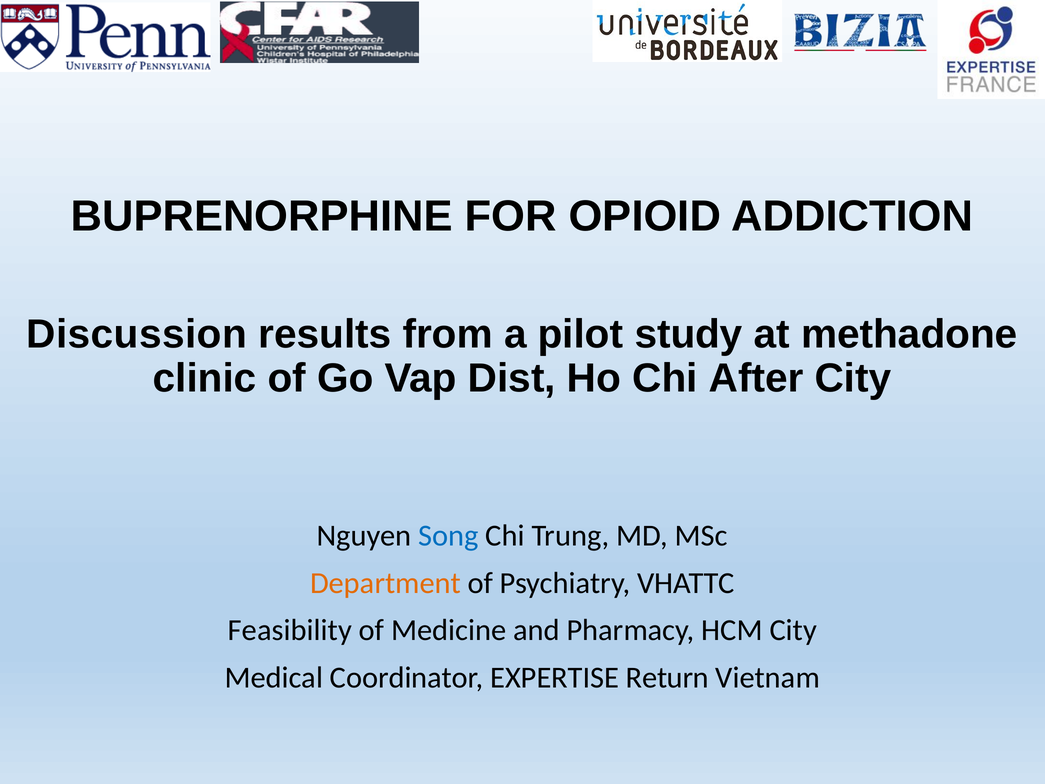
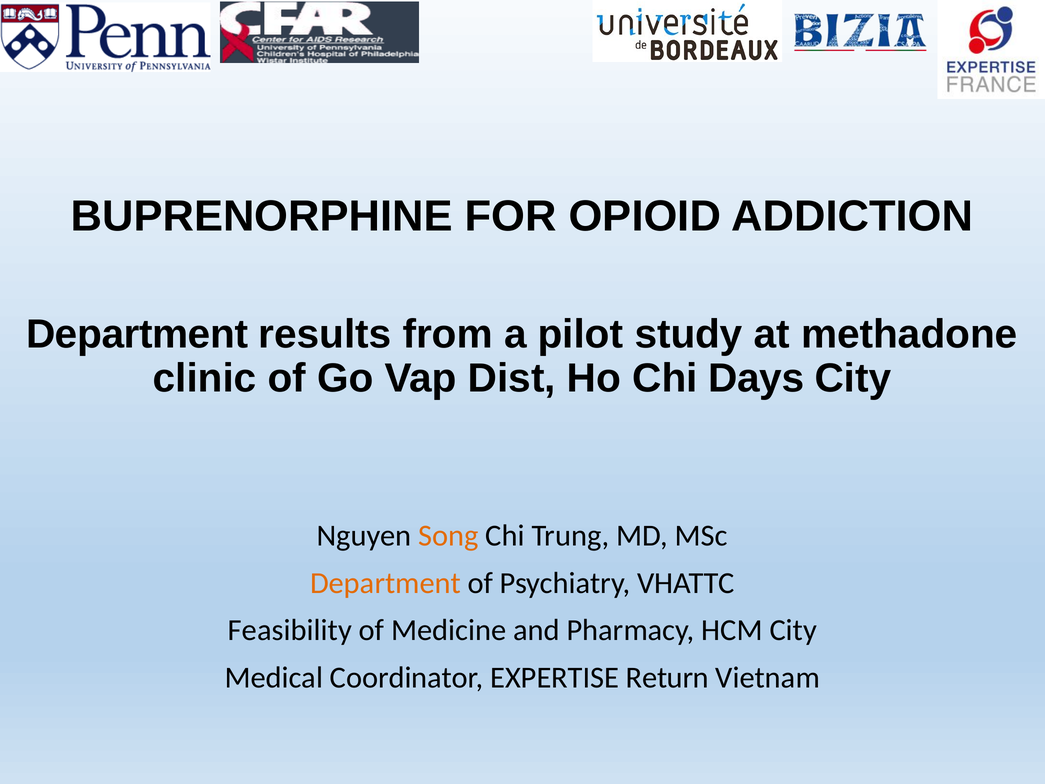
Discussion: Discussion -> Department (137, 334)
After: After -> Days (756, 378)
Song colour: blue -> orange (448, 535)
